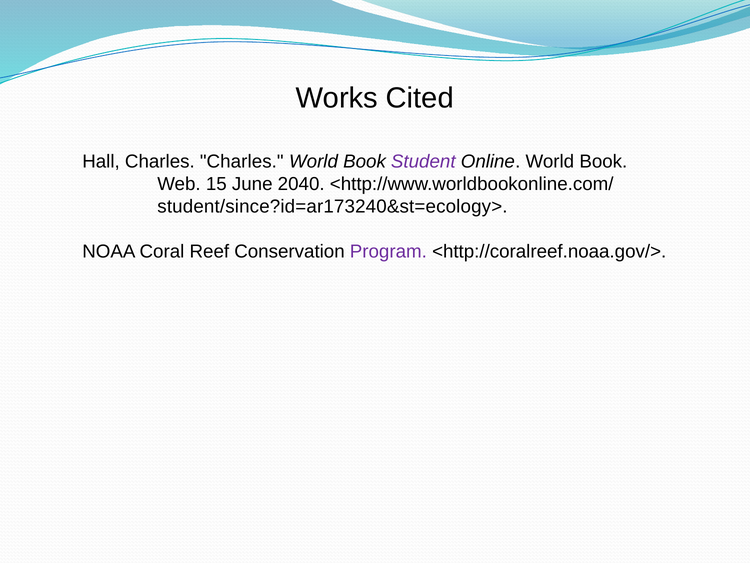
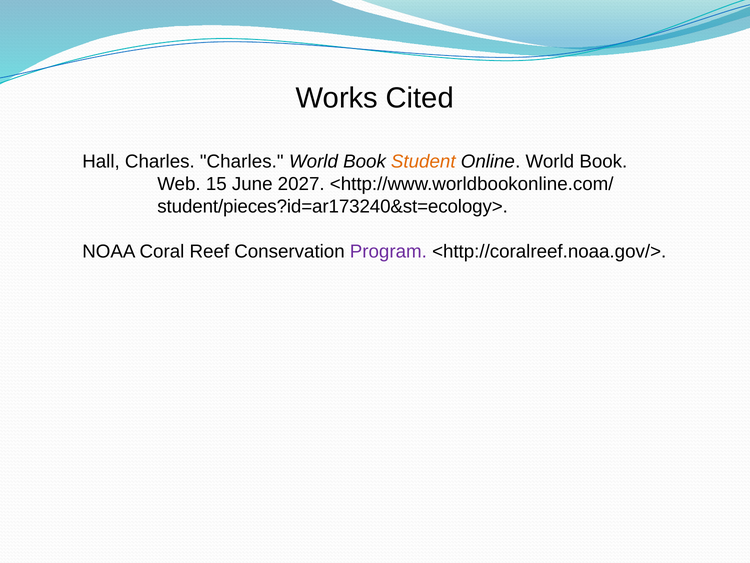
Student colour: purple -> orange (423, 161)
2040: 2040 -> 2027 (301, 184)
student/since?id=ar173240&st=ecology>: student/since?id=ar173240&st=ecology> -> student/pieces?id=ar173240&st=ecology> (333, 206)
